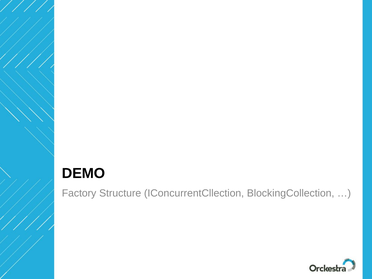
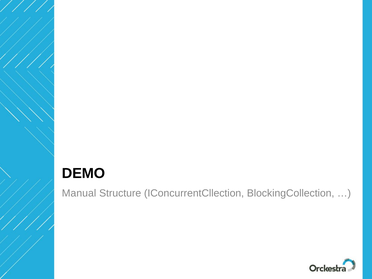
Factory: Factory -> Manual (79, 193)
